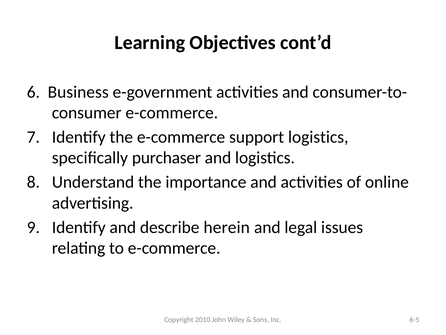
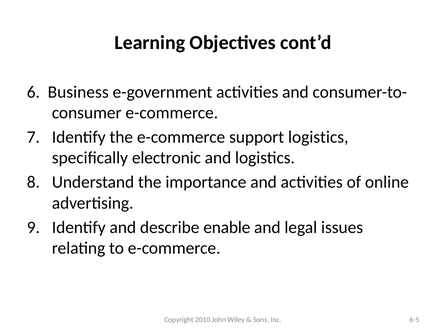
purchaser: purchaser -> electronic (166, 158)
herein: herein -> enable (227, 227)
